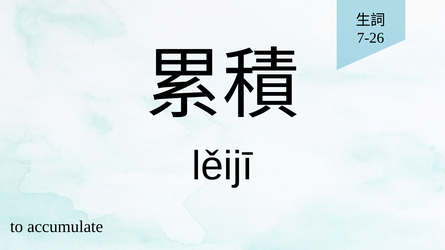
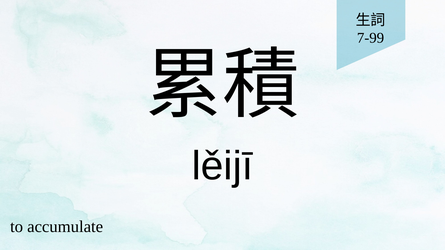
7-26: 7-26 -> 7-99 (371, 38)
